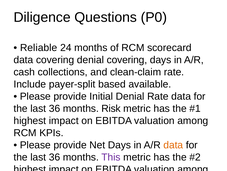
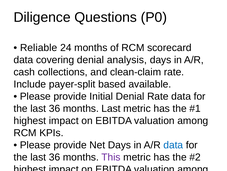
denial covering: covering -> analysis (127, 60)
months Risk: Risk -> Last (111, 108)
data colour: orange -> blue (173, 144)
